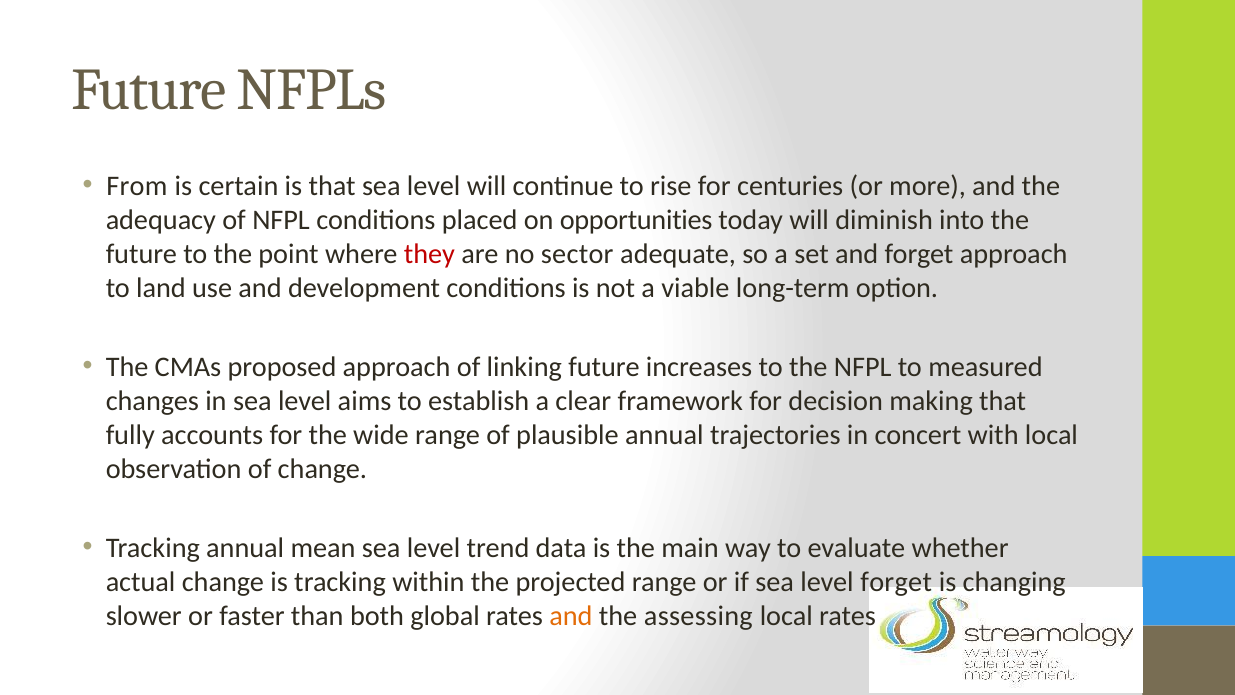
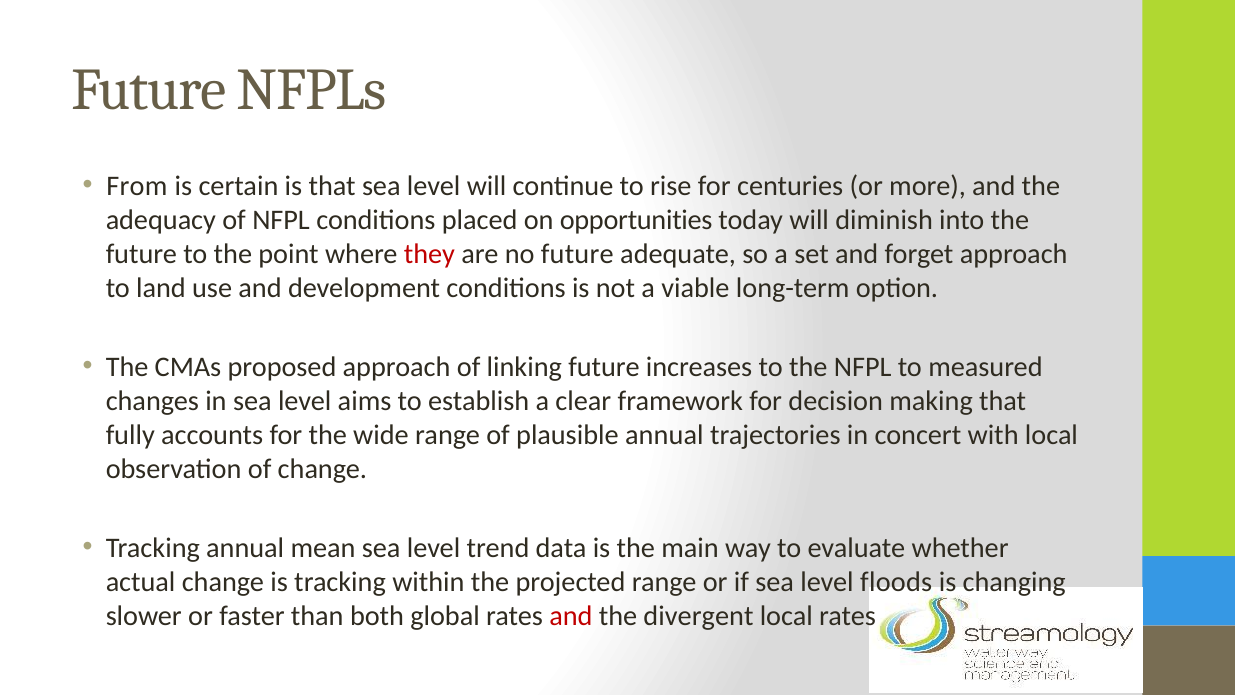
no sector: sector -> future (577, 254)
level forget: forget -> floods (896, 582)
and colour: orange -> red (571, 616)
assessing: assessing -> divergent (698, 616)
